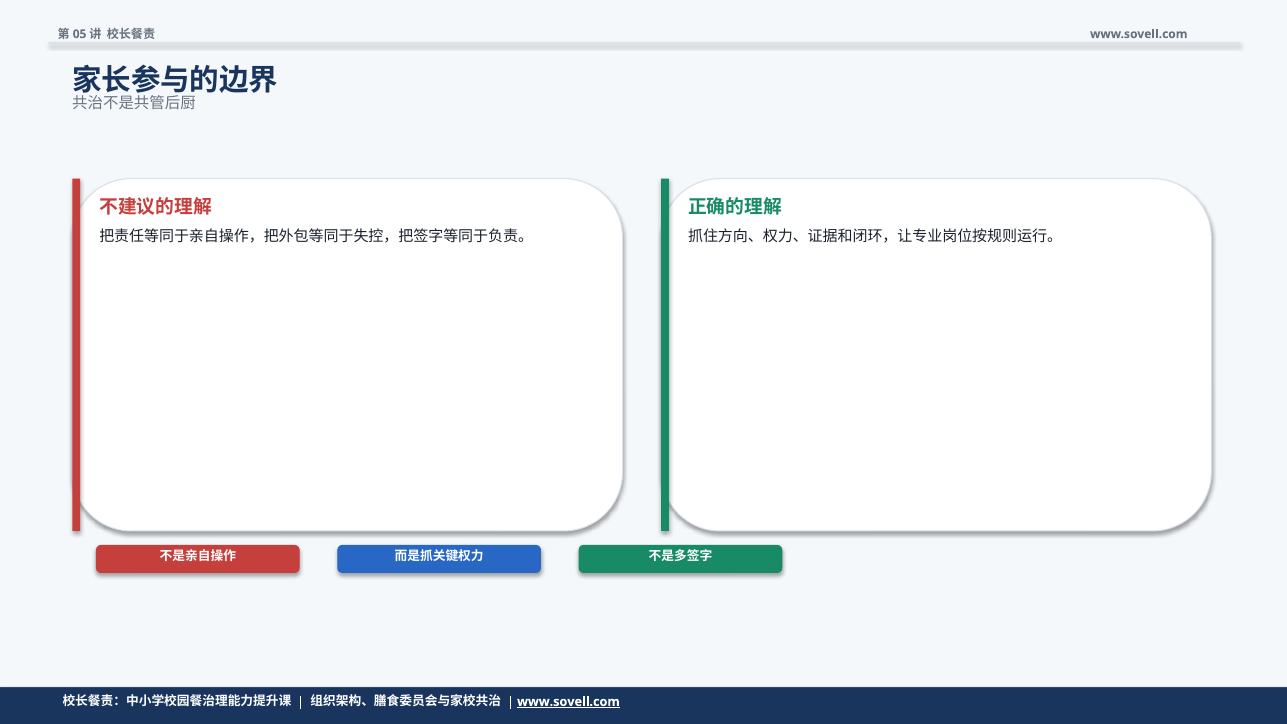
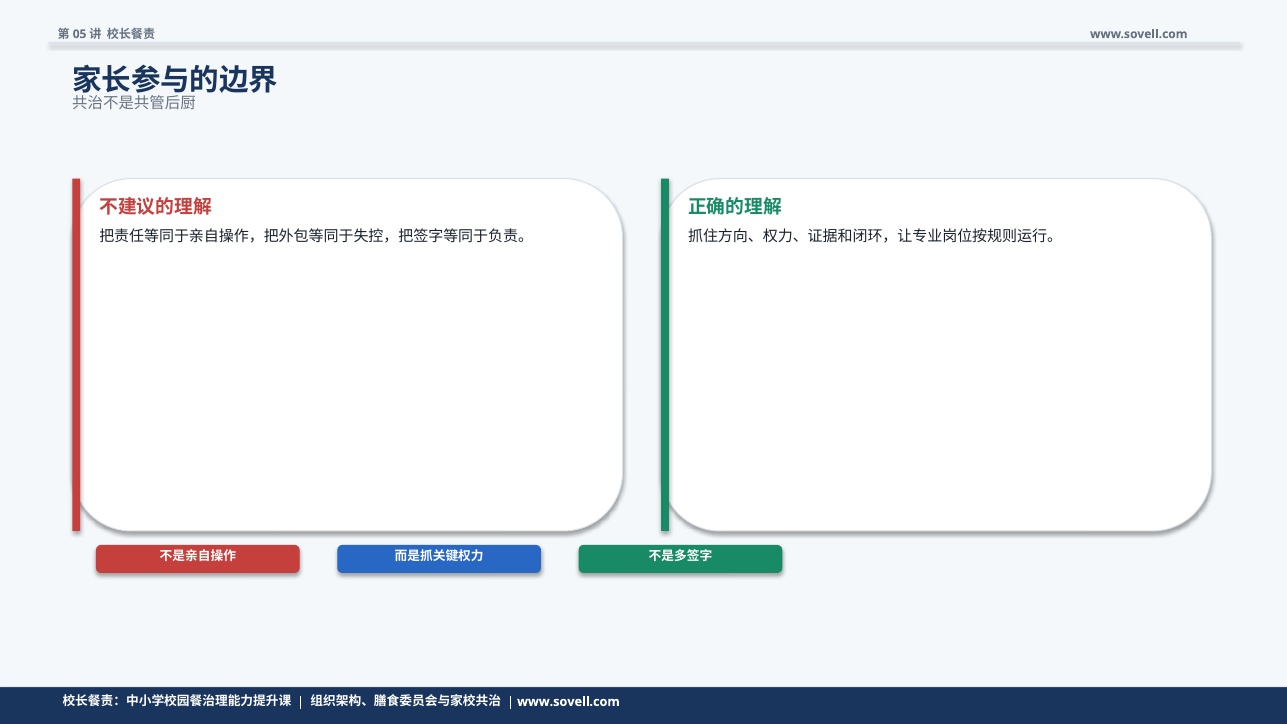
www.sovell.com underline: present -> none (568, 702)
